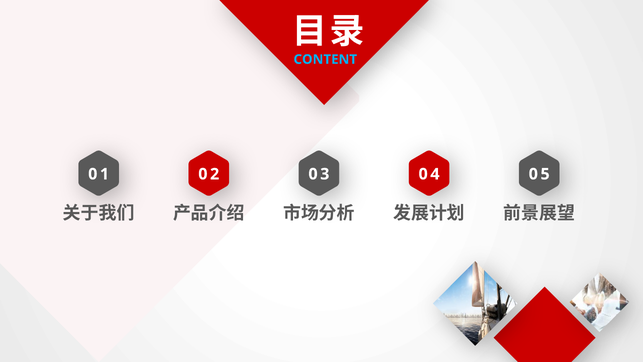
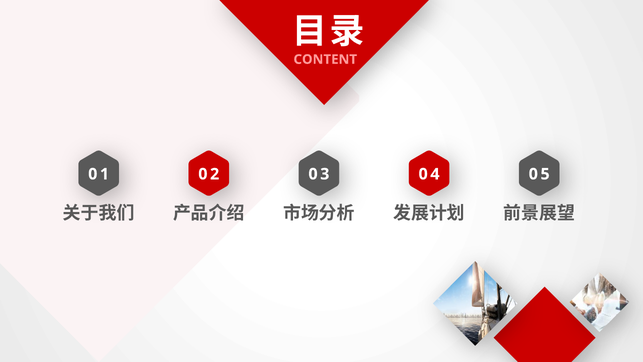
CONTENT colour: light blue -> pink (325, 59)
